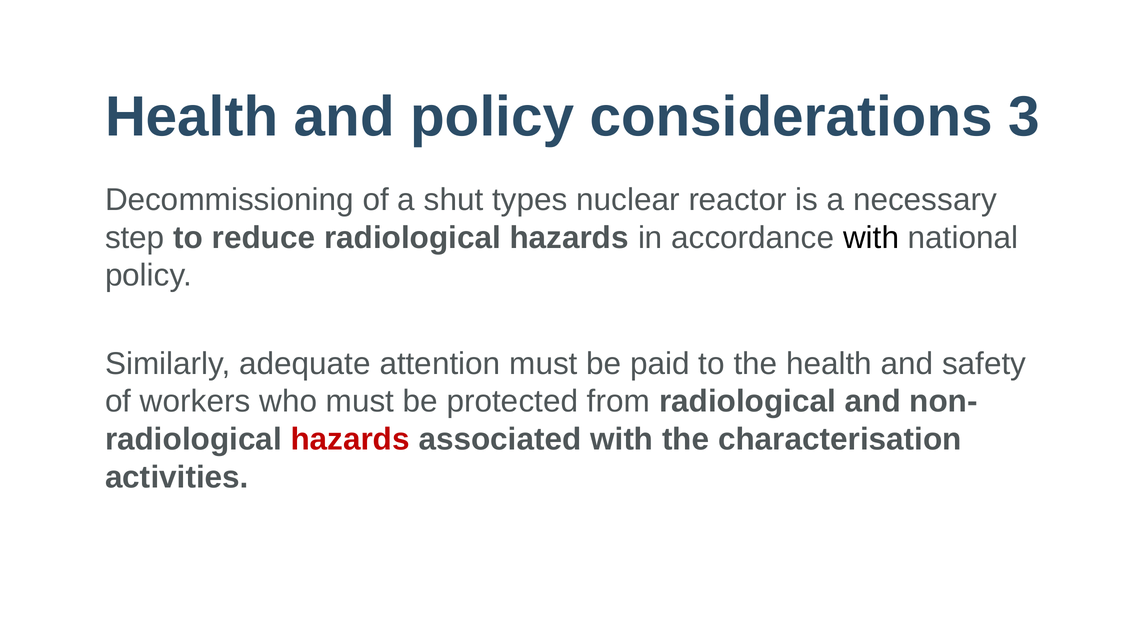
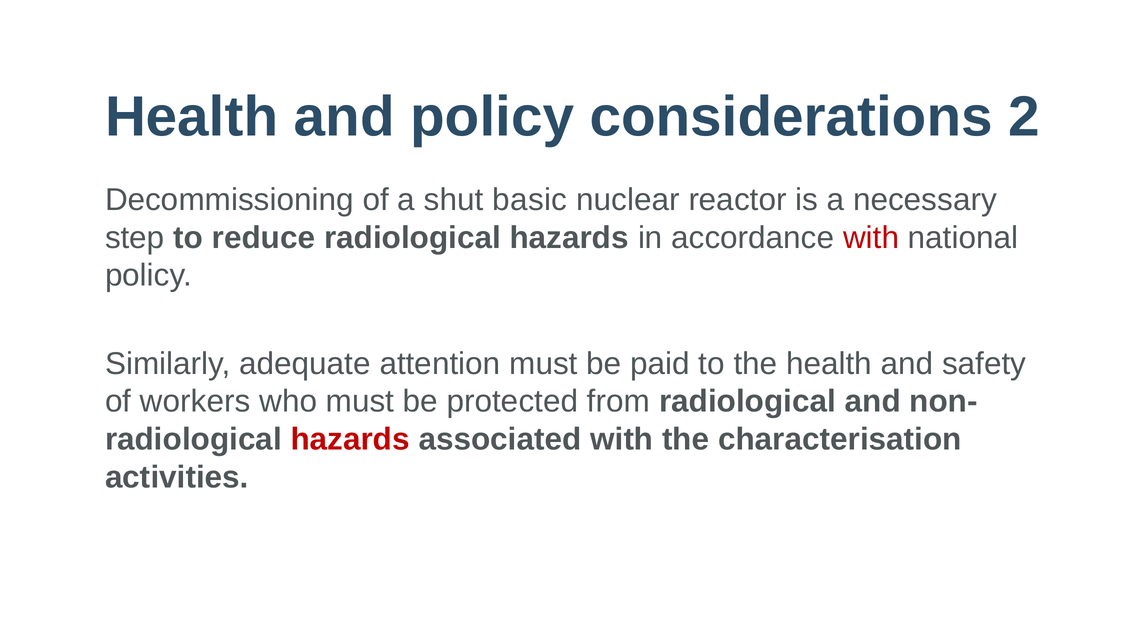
3: 3 -> 2 (1024, 117)
types: types -> basic (530, 200)
with colour: black -> red (871, 238)
